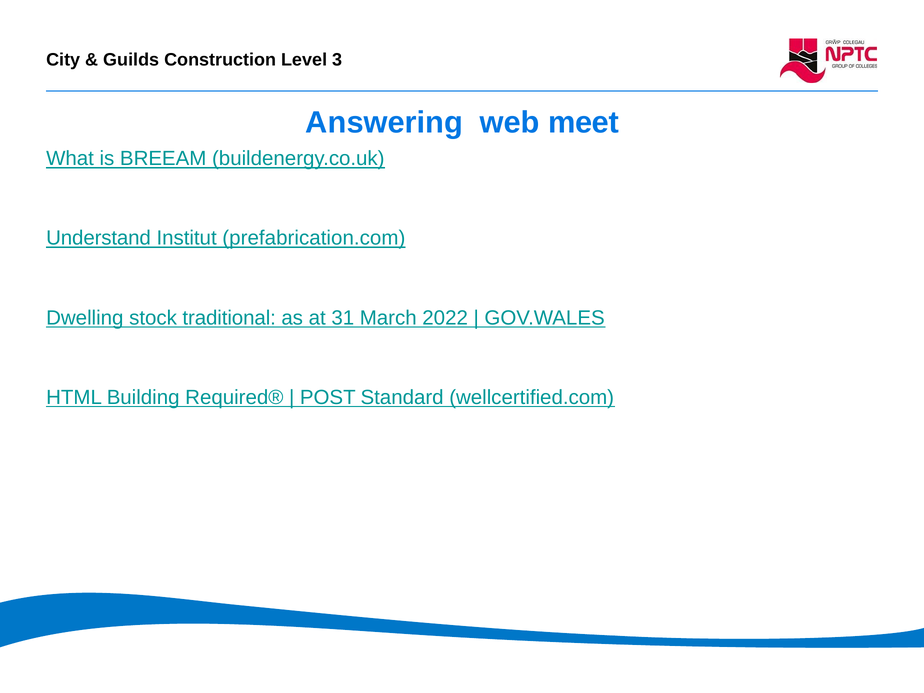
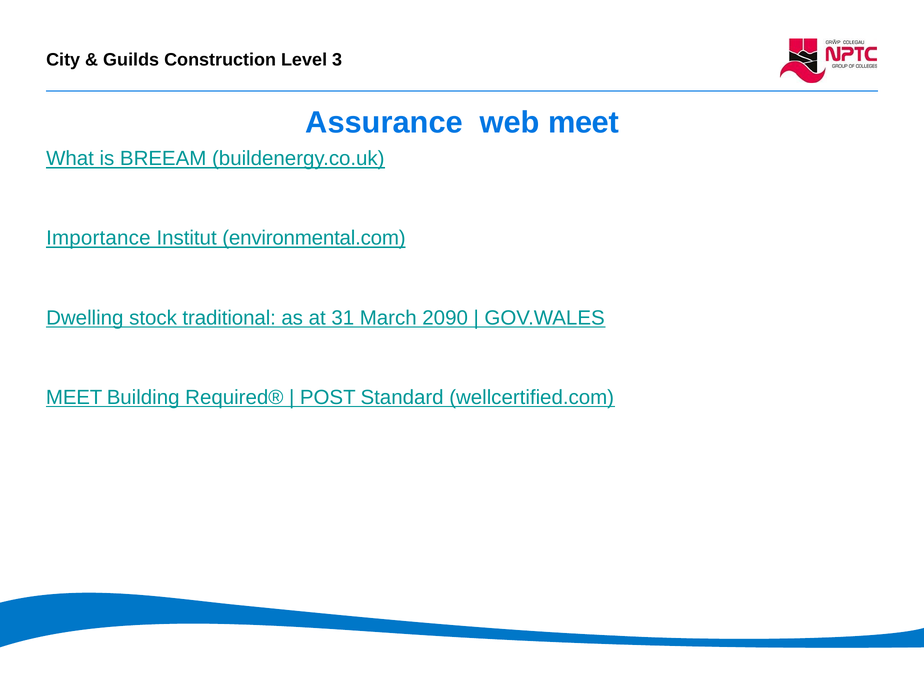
Answering: Answering -> Assurance (384, 123)
Understand: Understand -> Importance (98, 238)
prefabrication.com: prefabrication.com -> environmental.com (314, 238)
2022: 2022 -> 2090 (445, 318)
HTML: HTML -> MEET (74, 397)
